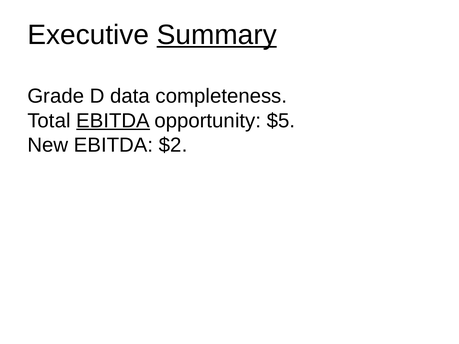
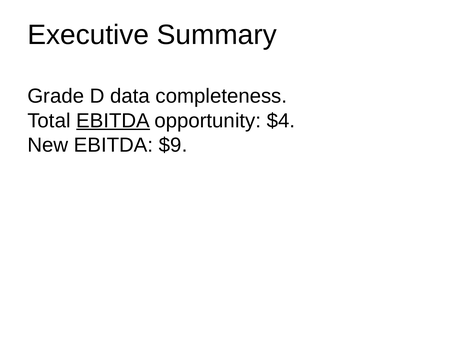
Summary underline: present -> none (217, 35)
$5: $5 -> $4 (281, 121)
$2: $2 -> $9 (173, 145)
